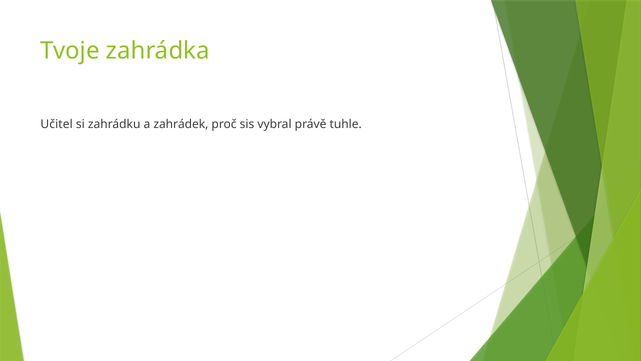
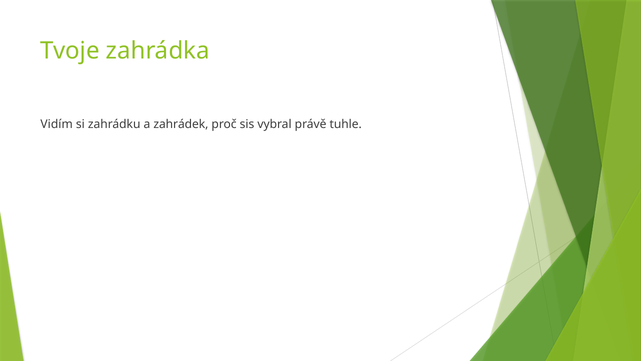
Učitel: Učitel -> Vidím (57, 124)
